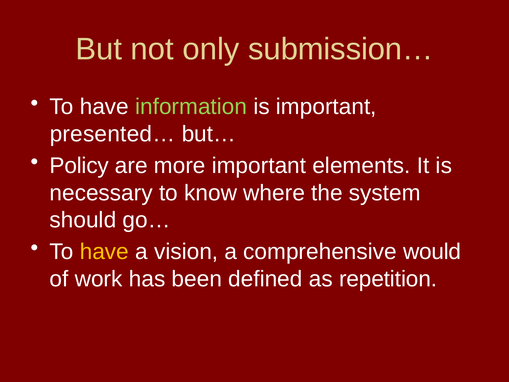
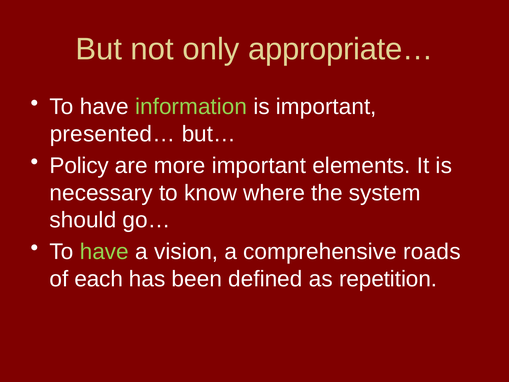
submission…: submission… -> appropriate… (341, 49)
have colour: yellow -> light green (104, 252)
would: would -> roads (432, 252)
work: work -> each (99, 279)
